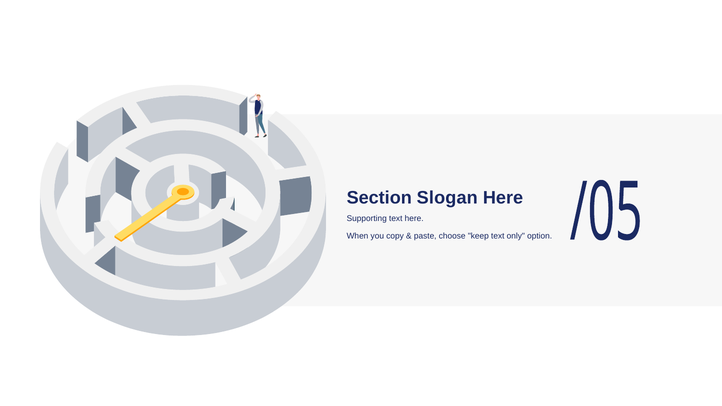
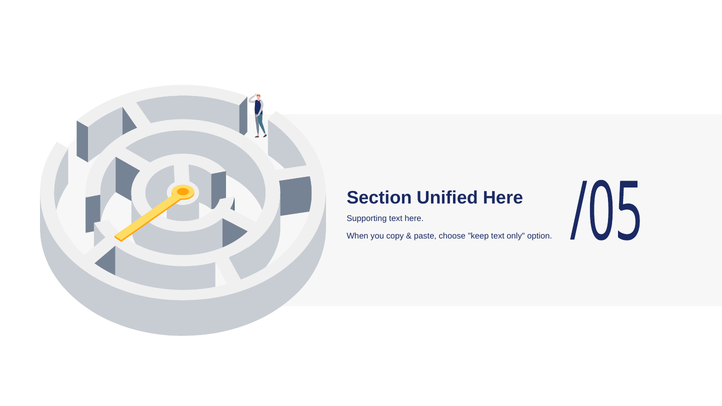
Slogan: Slogan -> Unified (447, 198)
